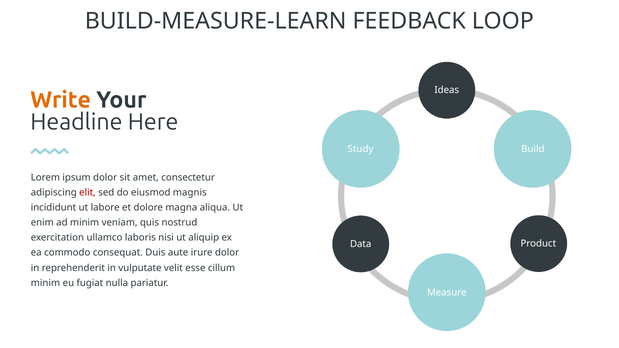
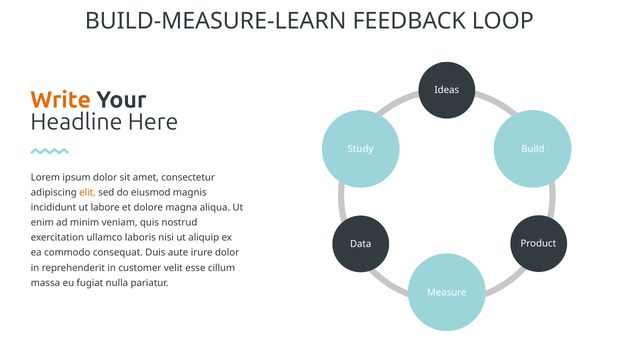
elit colour: red -> orange (88, 193)
vulputate: vulputate -> customer (140, 268)
minim: minim -> massa (45, 283)
